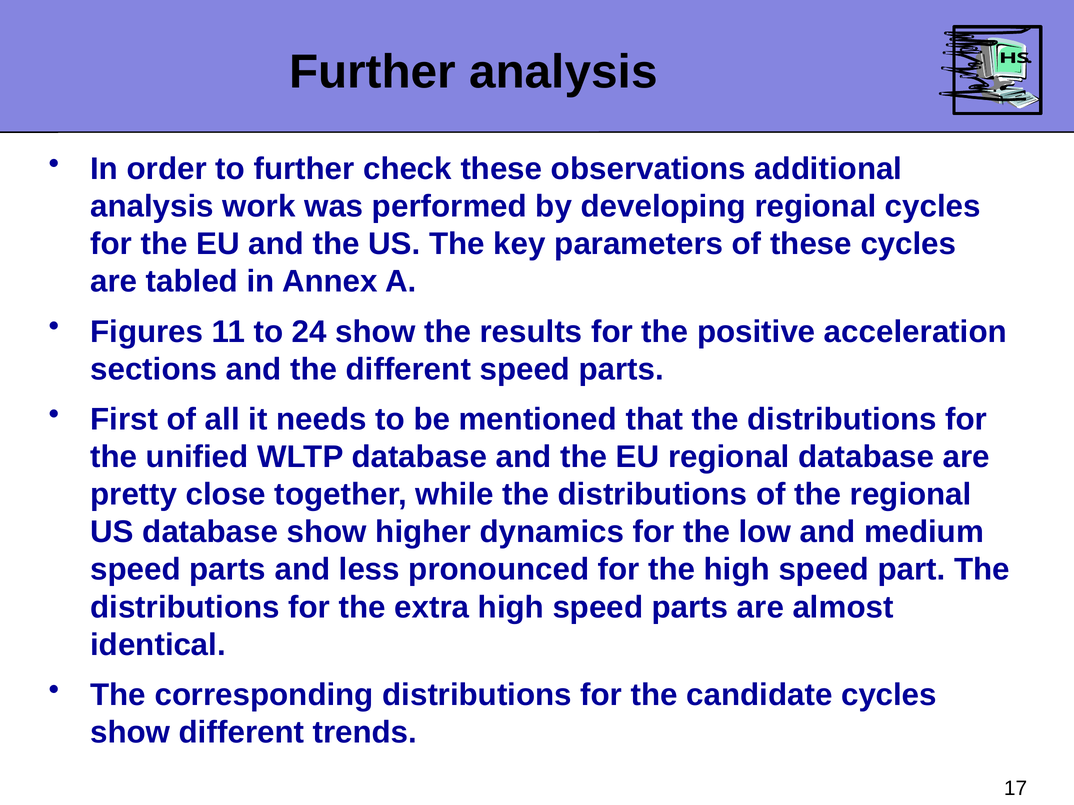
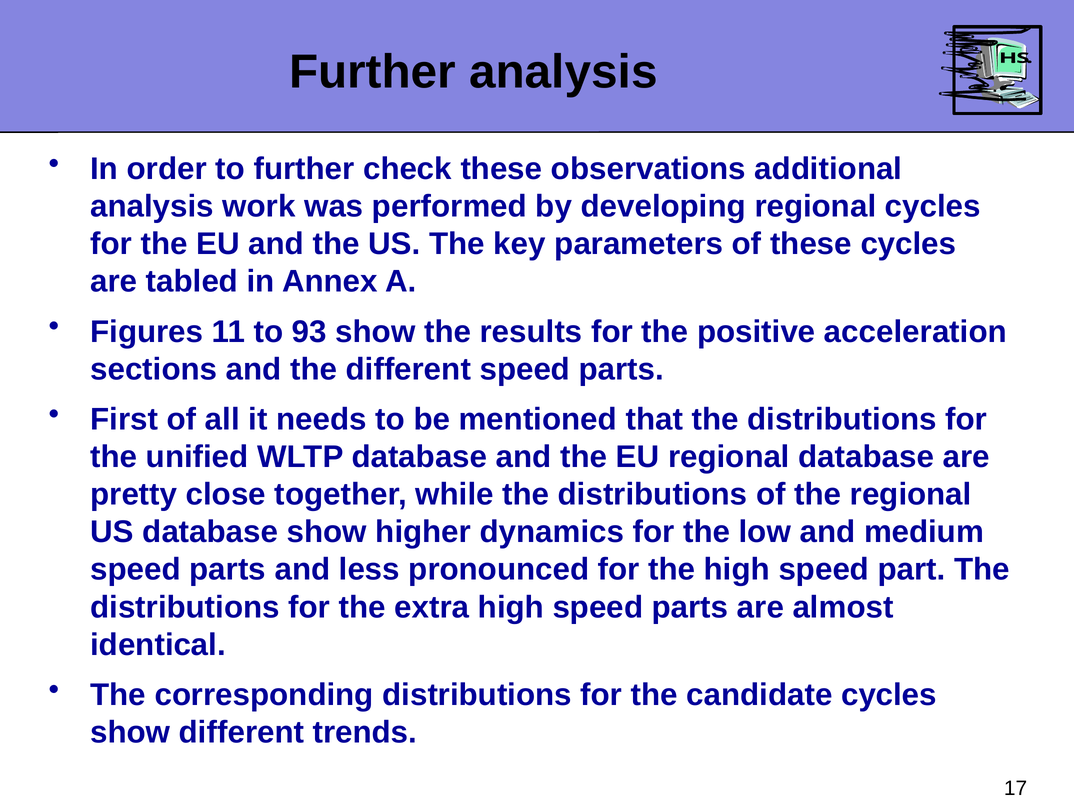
24: 24 -> 93 (309, 332)
